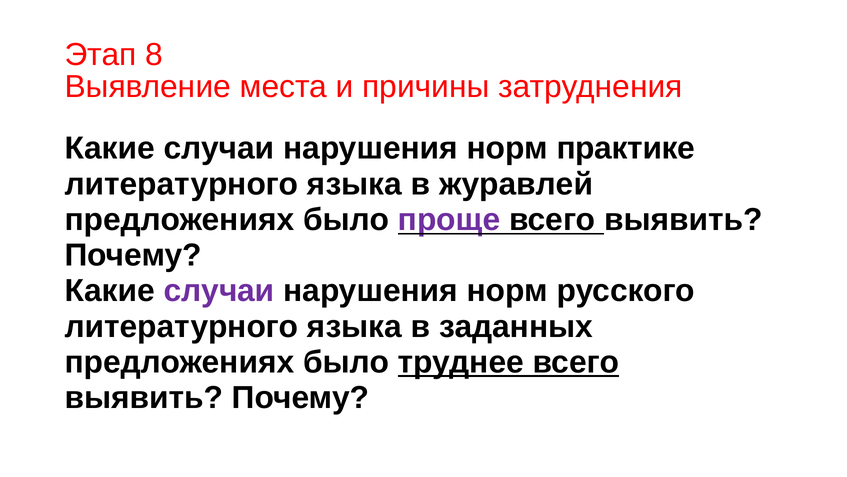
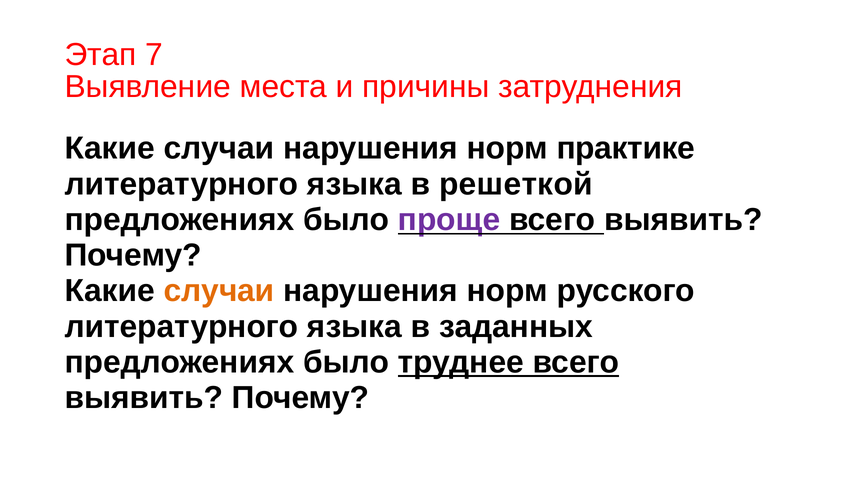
8: 8 -> 7 (154, 54)
журавлей: журавлей -> решеткой (516, 184)
случаи colour: purple -> orange (219, 291)
